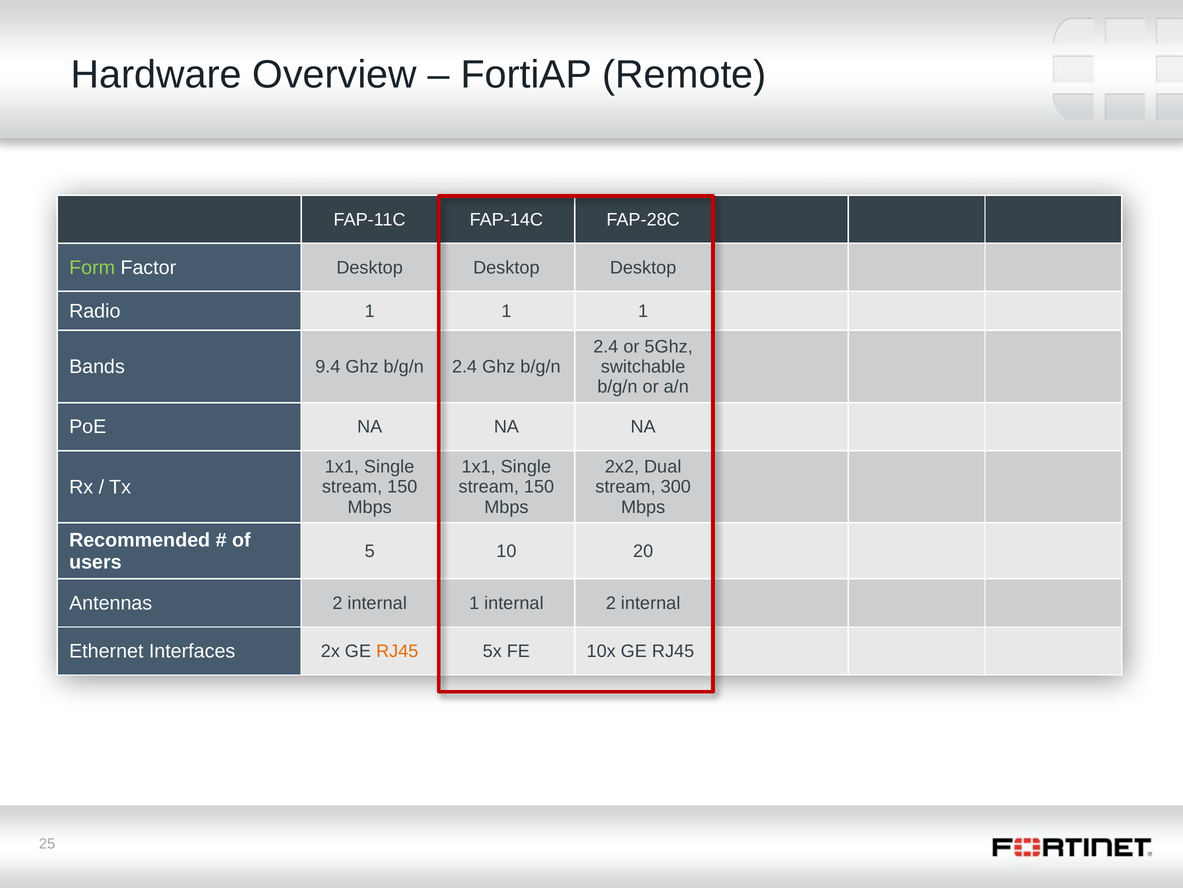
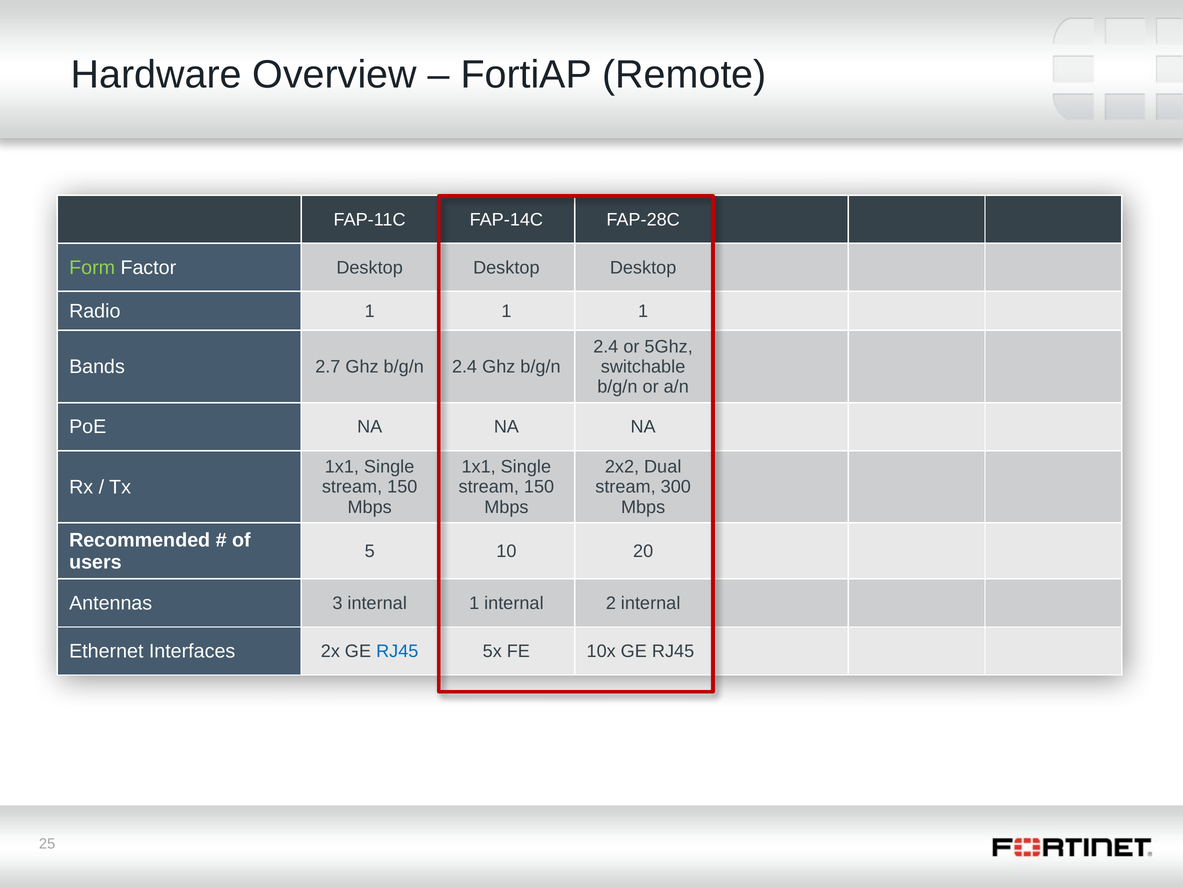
9.4: 9.4 -> 2.7 (328, 366)
Antennas 2: 2 -> 3 (337, 603)
RJ45 colour: orange -> blue (397, 651)
